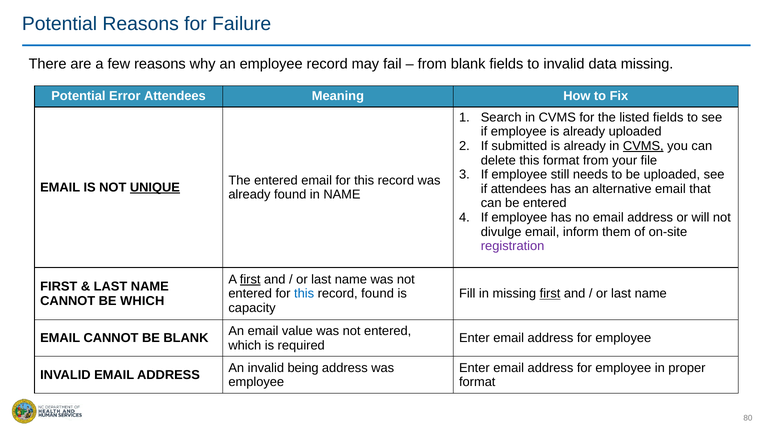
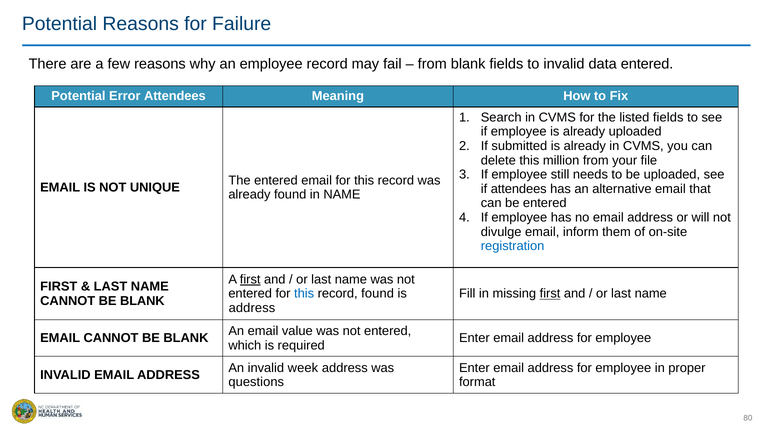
data missing: missing -> entered (647, 64)
CVMS underline: present -> none (643, 146)
this format: format -> million (561, 160)
UNIQUE underline: present -> none (155, 188)
registration colour: purple -> blue (513, 246)
WHICH: WHICH -> BLANK (142, 301)
capacity: capacity -> address (252, 308)
being: being -> week (303, 368)
employee: employee -> questions (256, 382)
